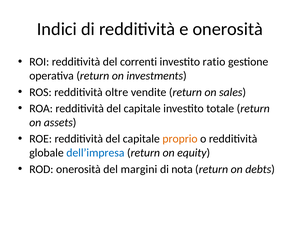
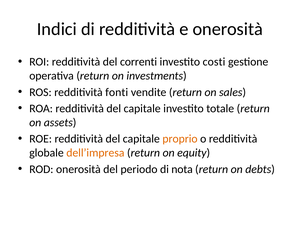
ratio: ratio -> costi (214, 62)
oltre: oltre -> fonti (117, 92)
dell’impresa colour: blue -> orange (95, 153)
margini: margini -> periodo (139, 169)
